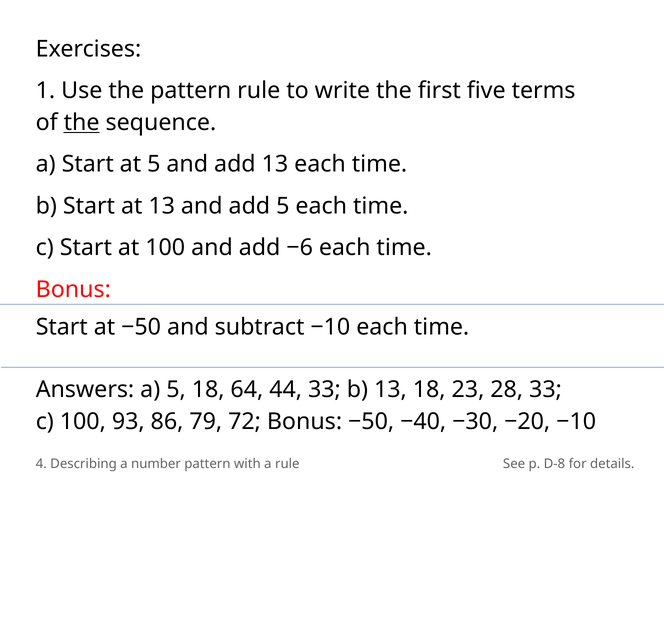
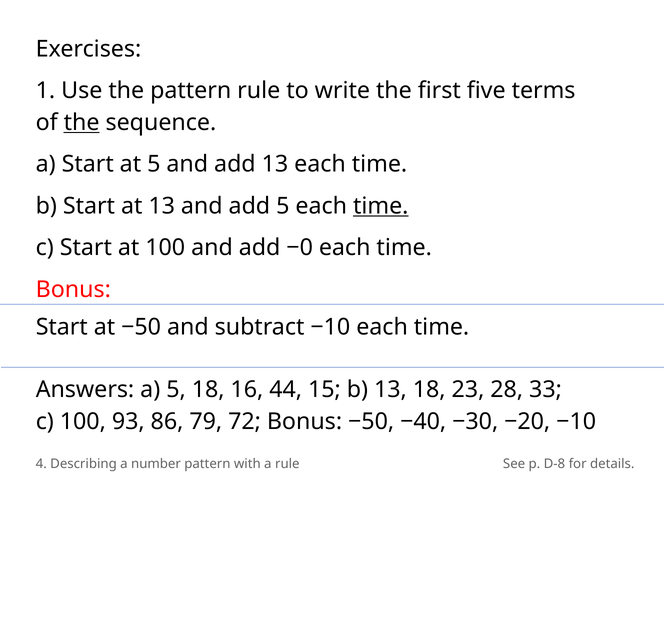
time underline: none -> present (381, 206)
−6: −6 -> −0 (300, 248)
64: 64 -> 16 (247, 390)
44 33: 33 -> 15 (324, 390)
